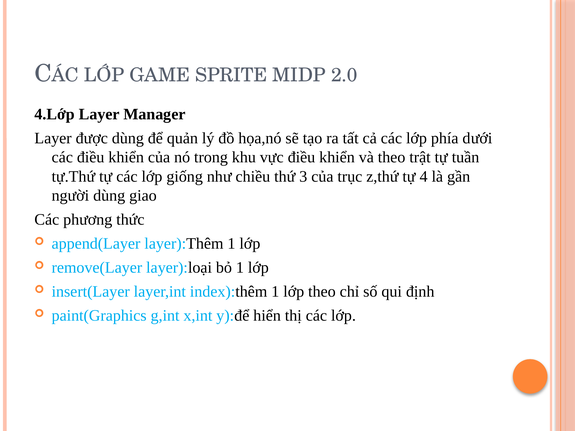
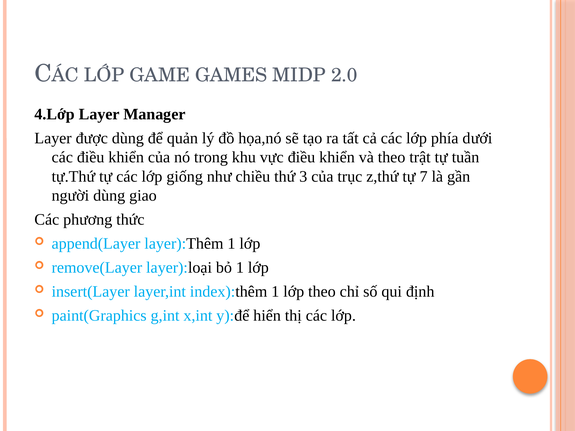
SPRITE: SPRITE -> GAMES (231, 75)
4: 4 -> 7 (424, 177)
